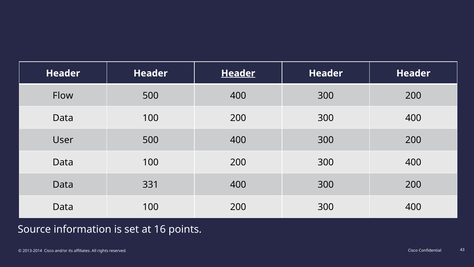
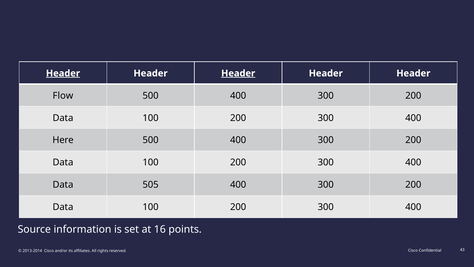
Header underline: none -> present (63, 73)
User: User -> Here (63, 140)
331: 331 -> 505 (151, 185)
